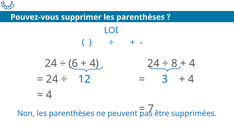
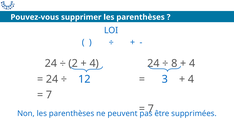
6: 6 -> 2 (73, 63)
4: 4 -> 7 (49, 95)
